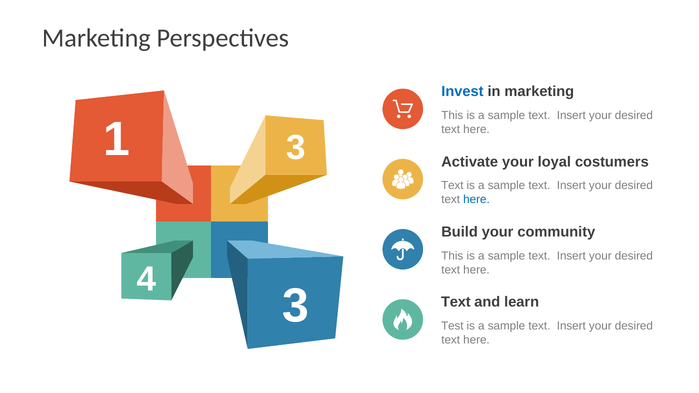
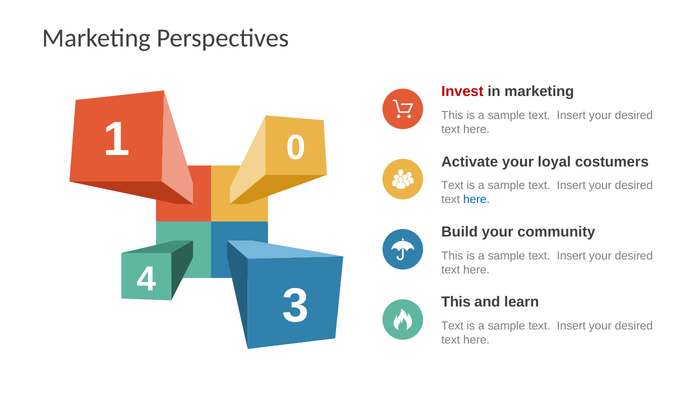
Invest colour: blue -> red (462, 92)
1 3: 3 -> 0 (296, 148)
Text: Text -> This (456, 302)
Test: Test -> Text (452, 326)
